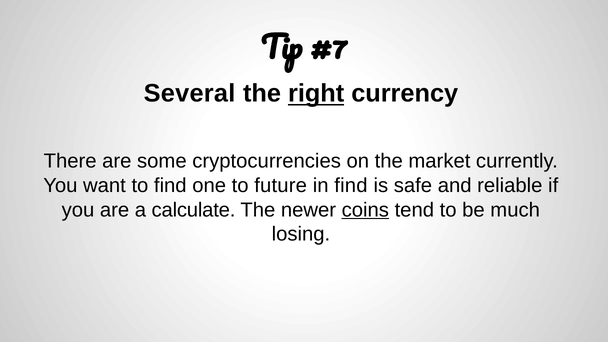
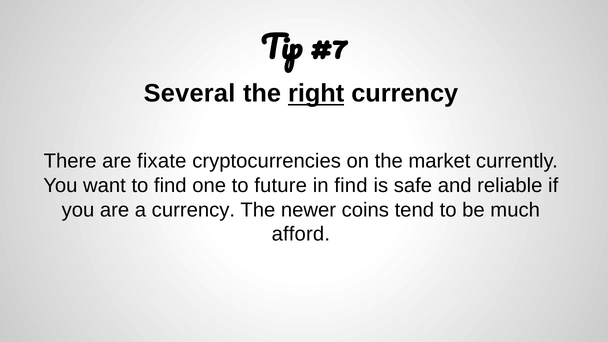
some: some -> fixate (162, 161)
a calculate: calculate -> currency (193, 210)
coins underline: present -> none (365, 210)
losing: losing -> afford (301, 234)
